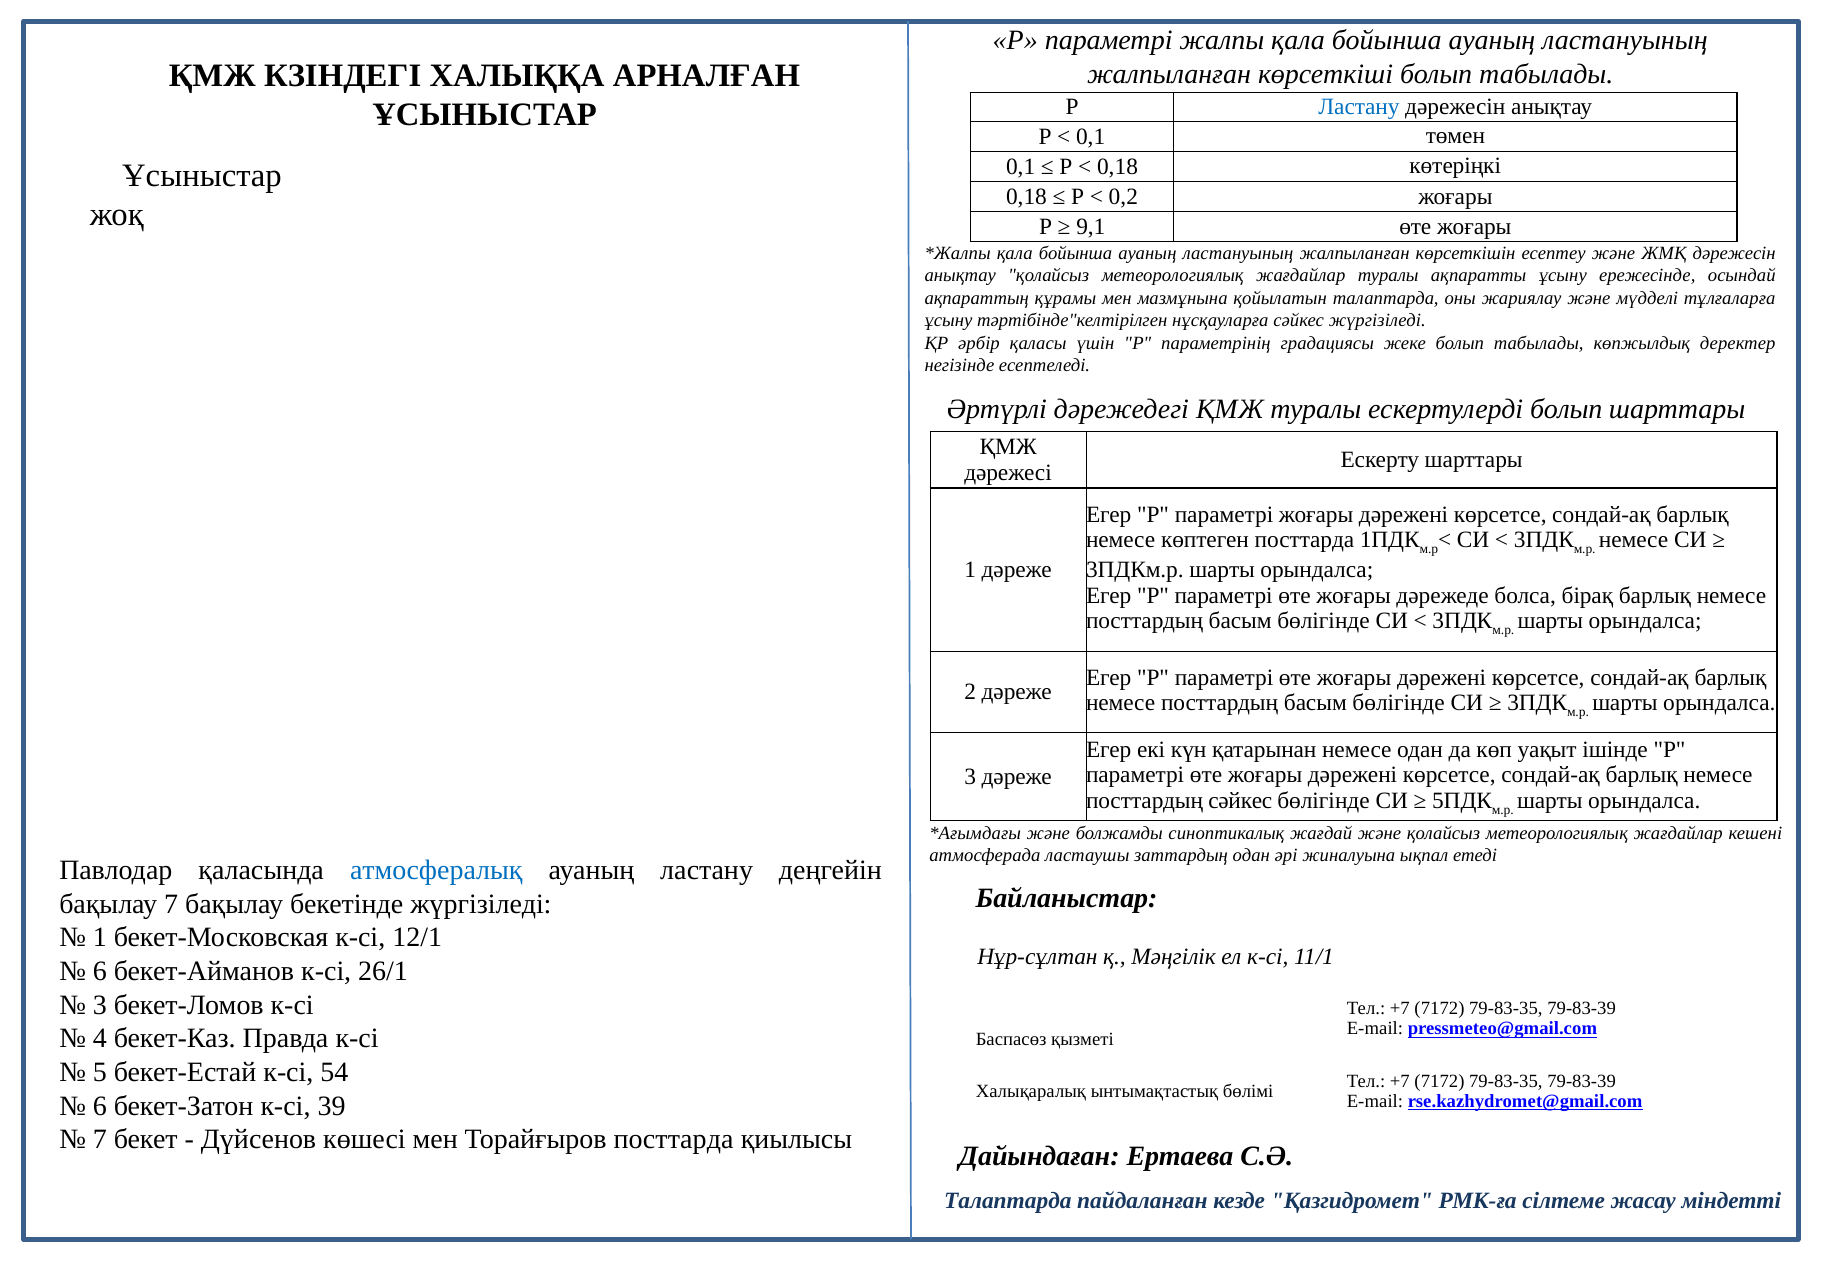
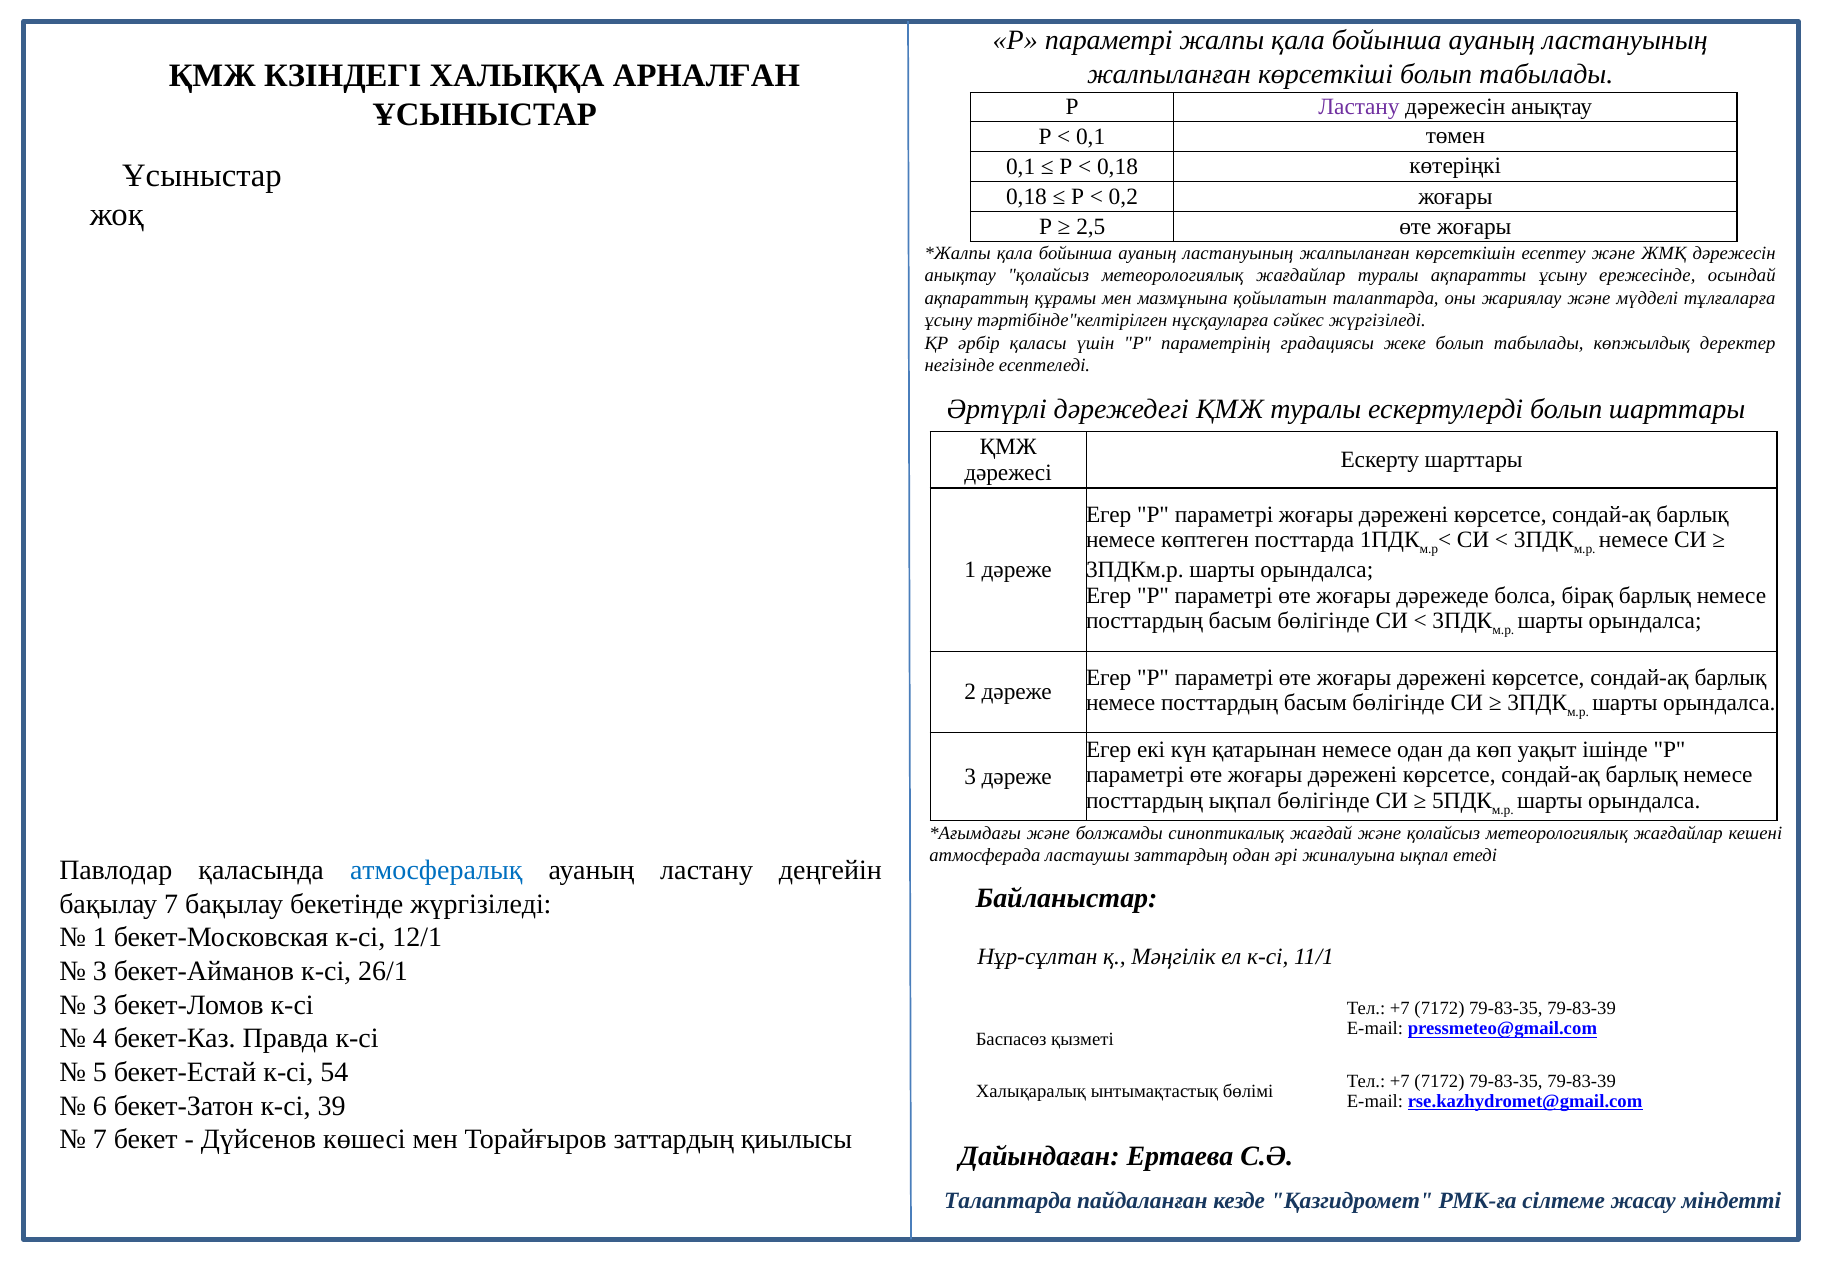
Ластану colour: blue -> purple (1359, 107)
9,1: 9,1 -> 2,5 (1091, 227)
посттардың сәйкес: сәйкес -> ықпал (1240, 801)
6: 6 -> 3 (100, 972)
Торайғыров посттарда: посттарда -> заттардың (674, 1140)
